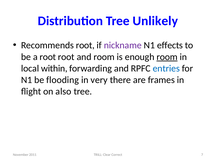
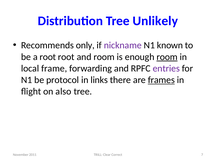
Recommends root: root -> only (85, 45)
effects: effects -> known (170, 45)
within: within -> frame (54, 68)
entries colour: blue -> purple (166, 68)
flooding: flooding -> protocol (63, 80)
very: very -> links (99, 80)
frames underline: none -> present (161, 80)
